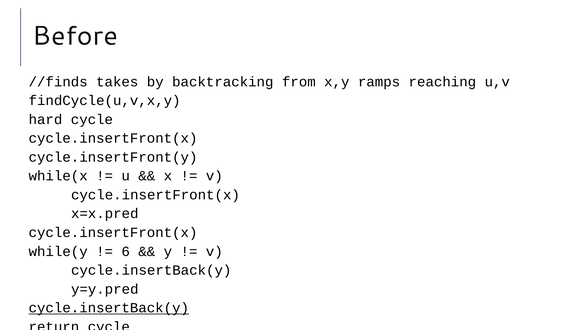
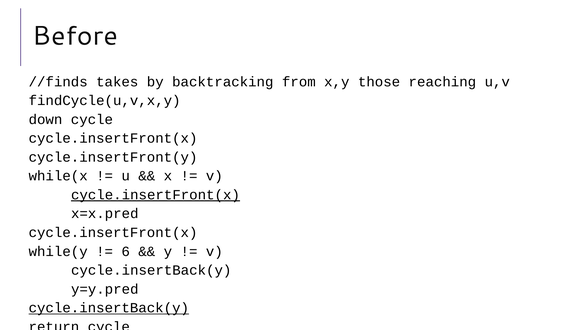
ramps: ramps -> those (379, 82)
hard: hard -> down (45, 120)
cycle.insertFront(x underline: none -> present (155, 195)
